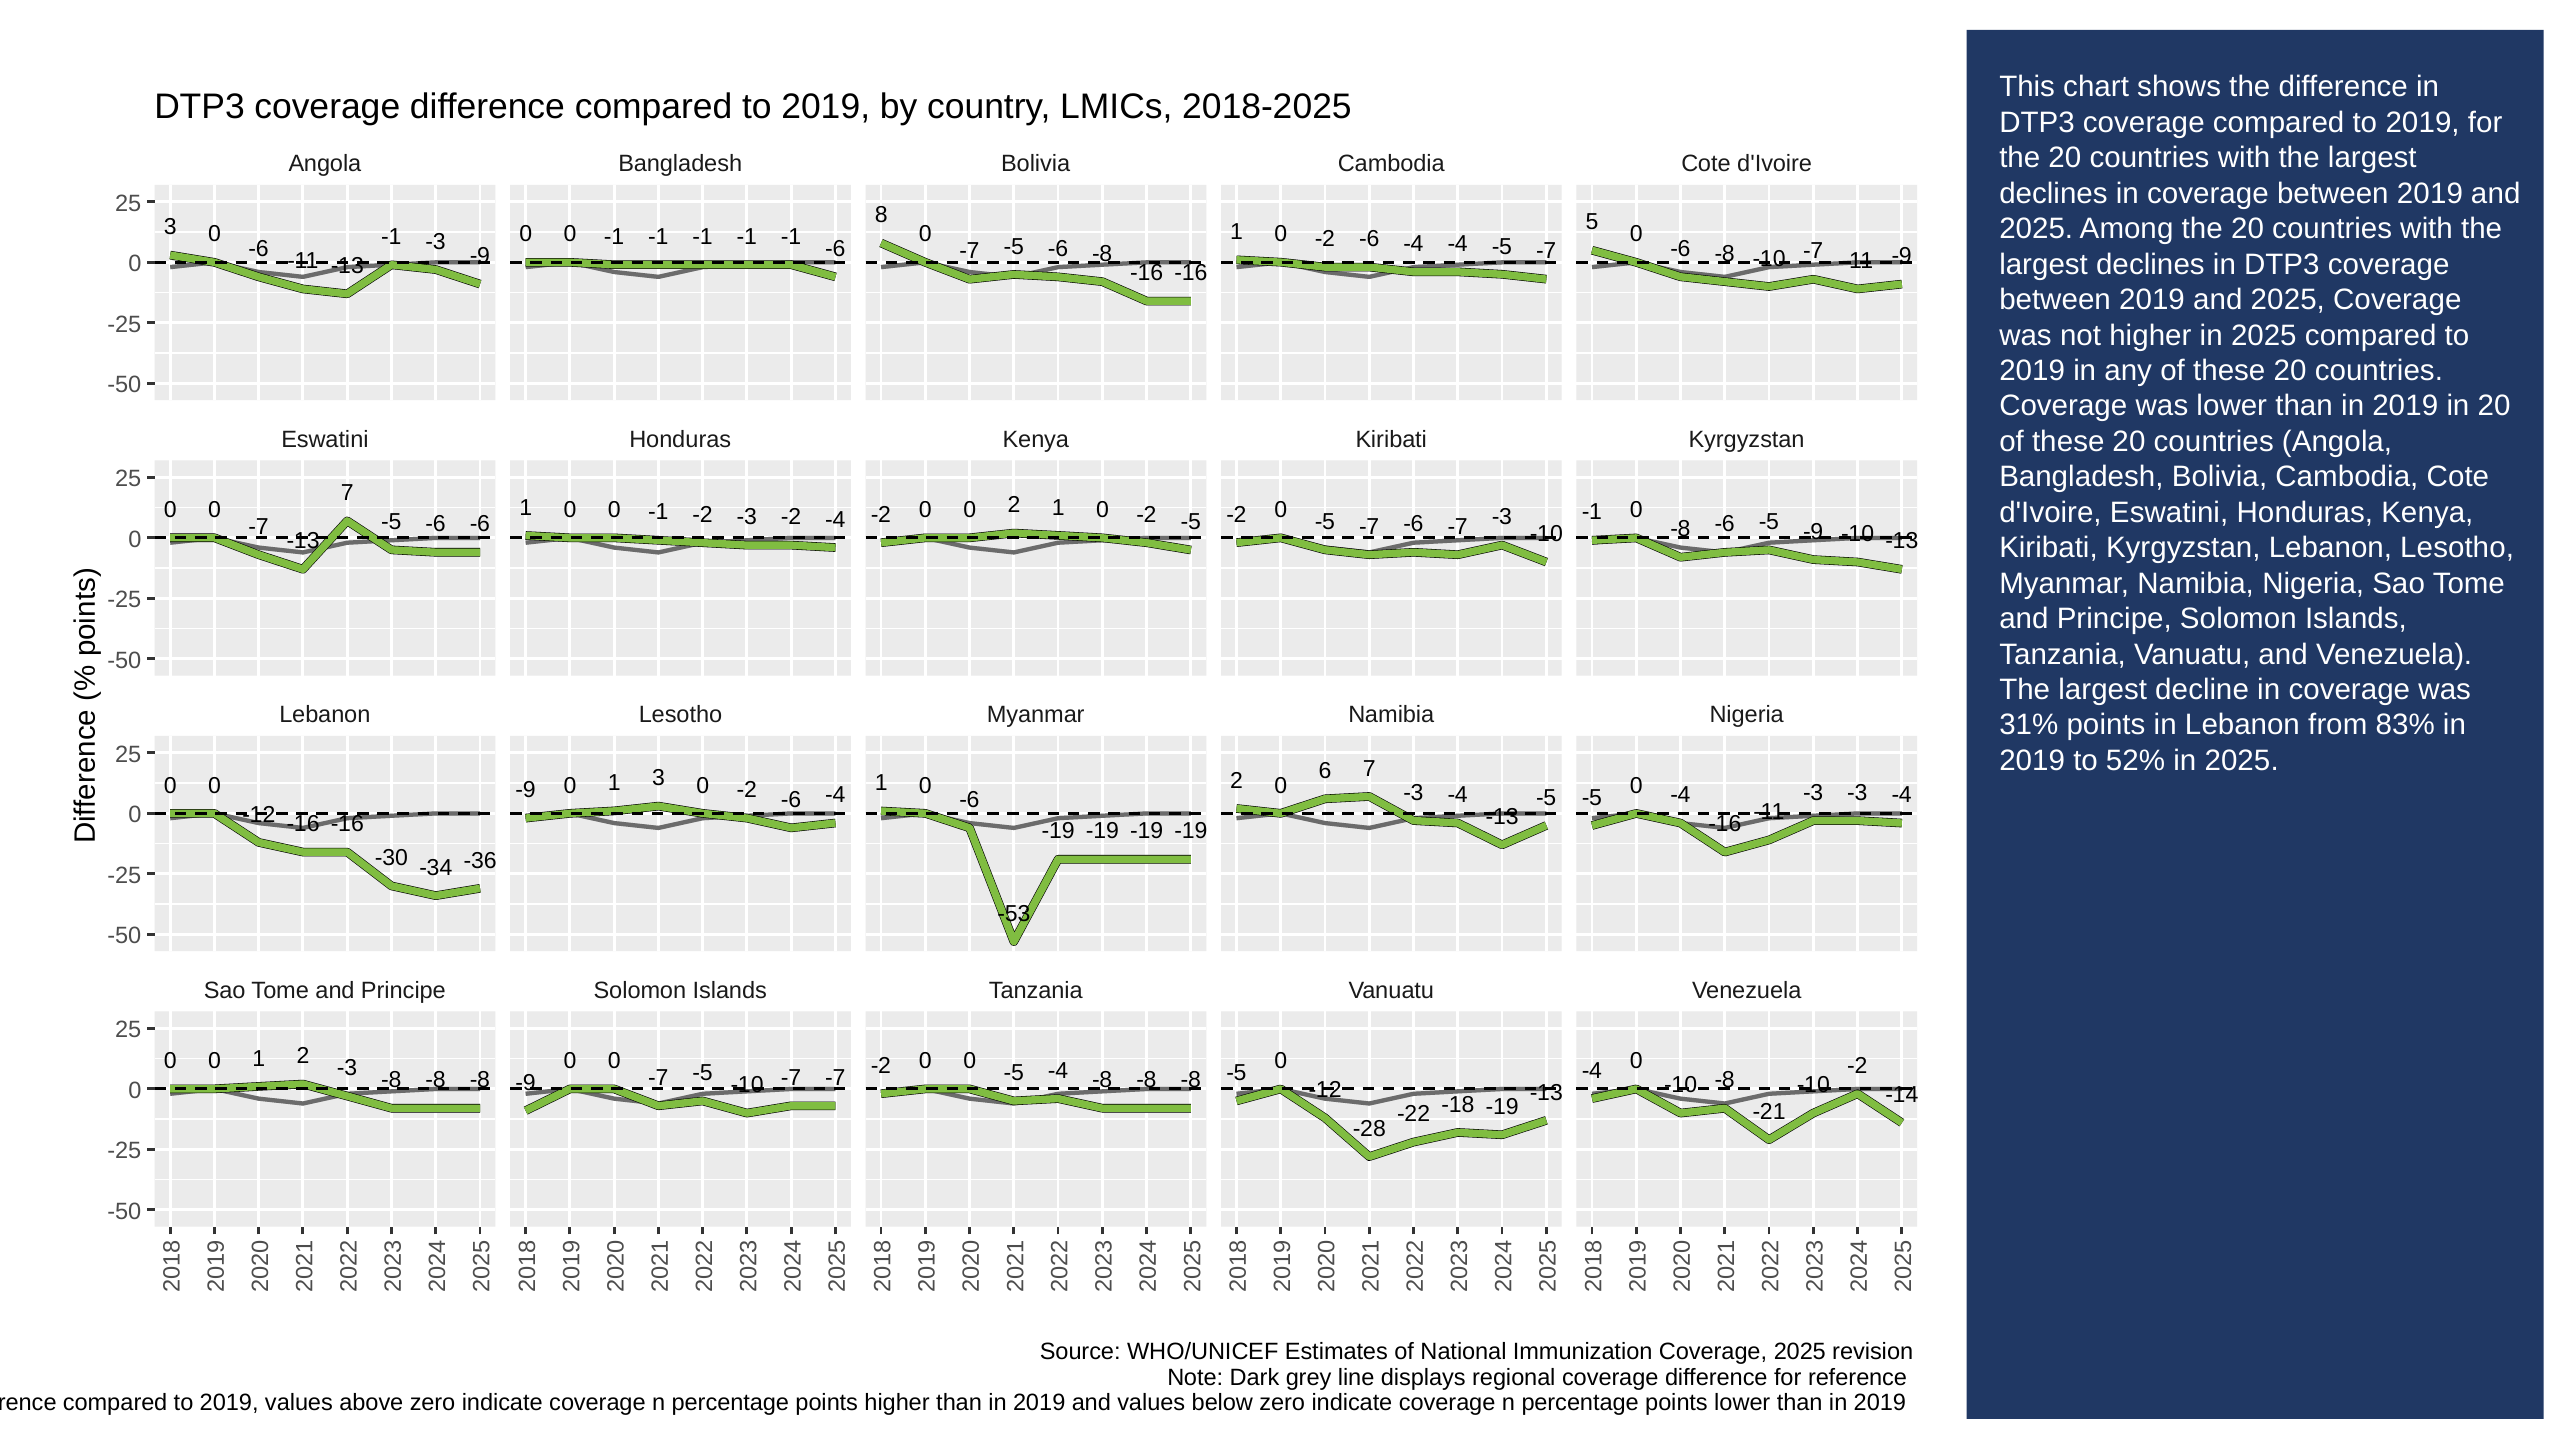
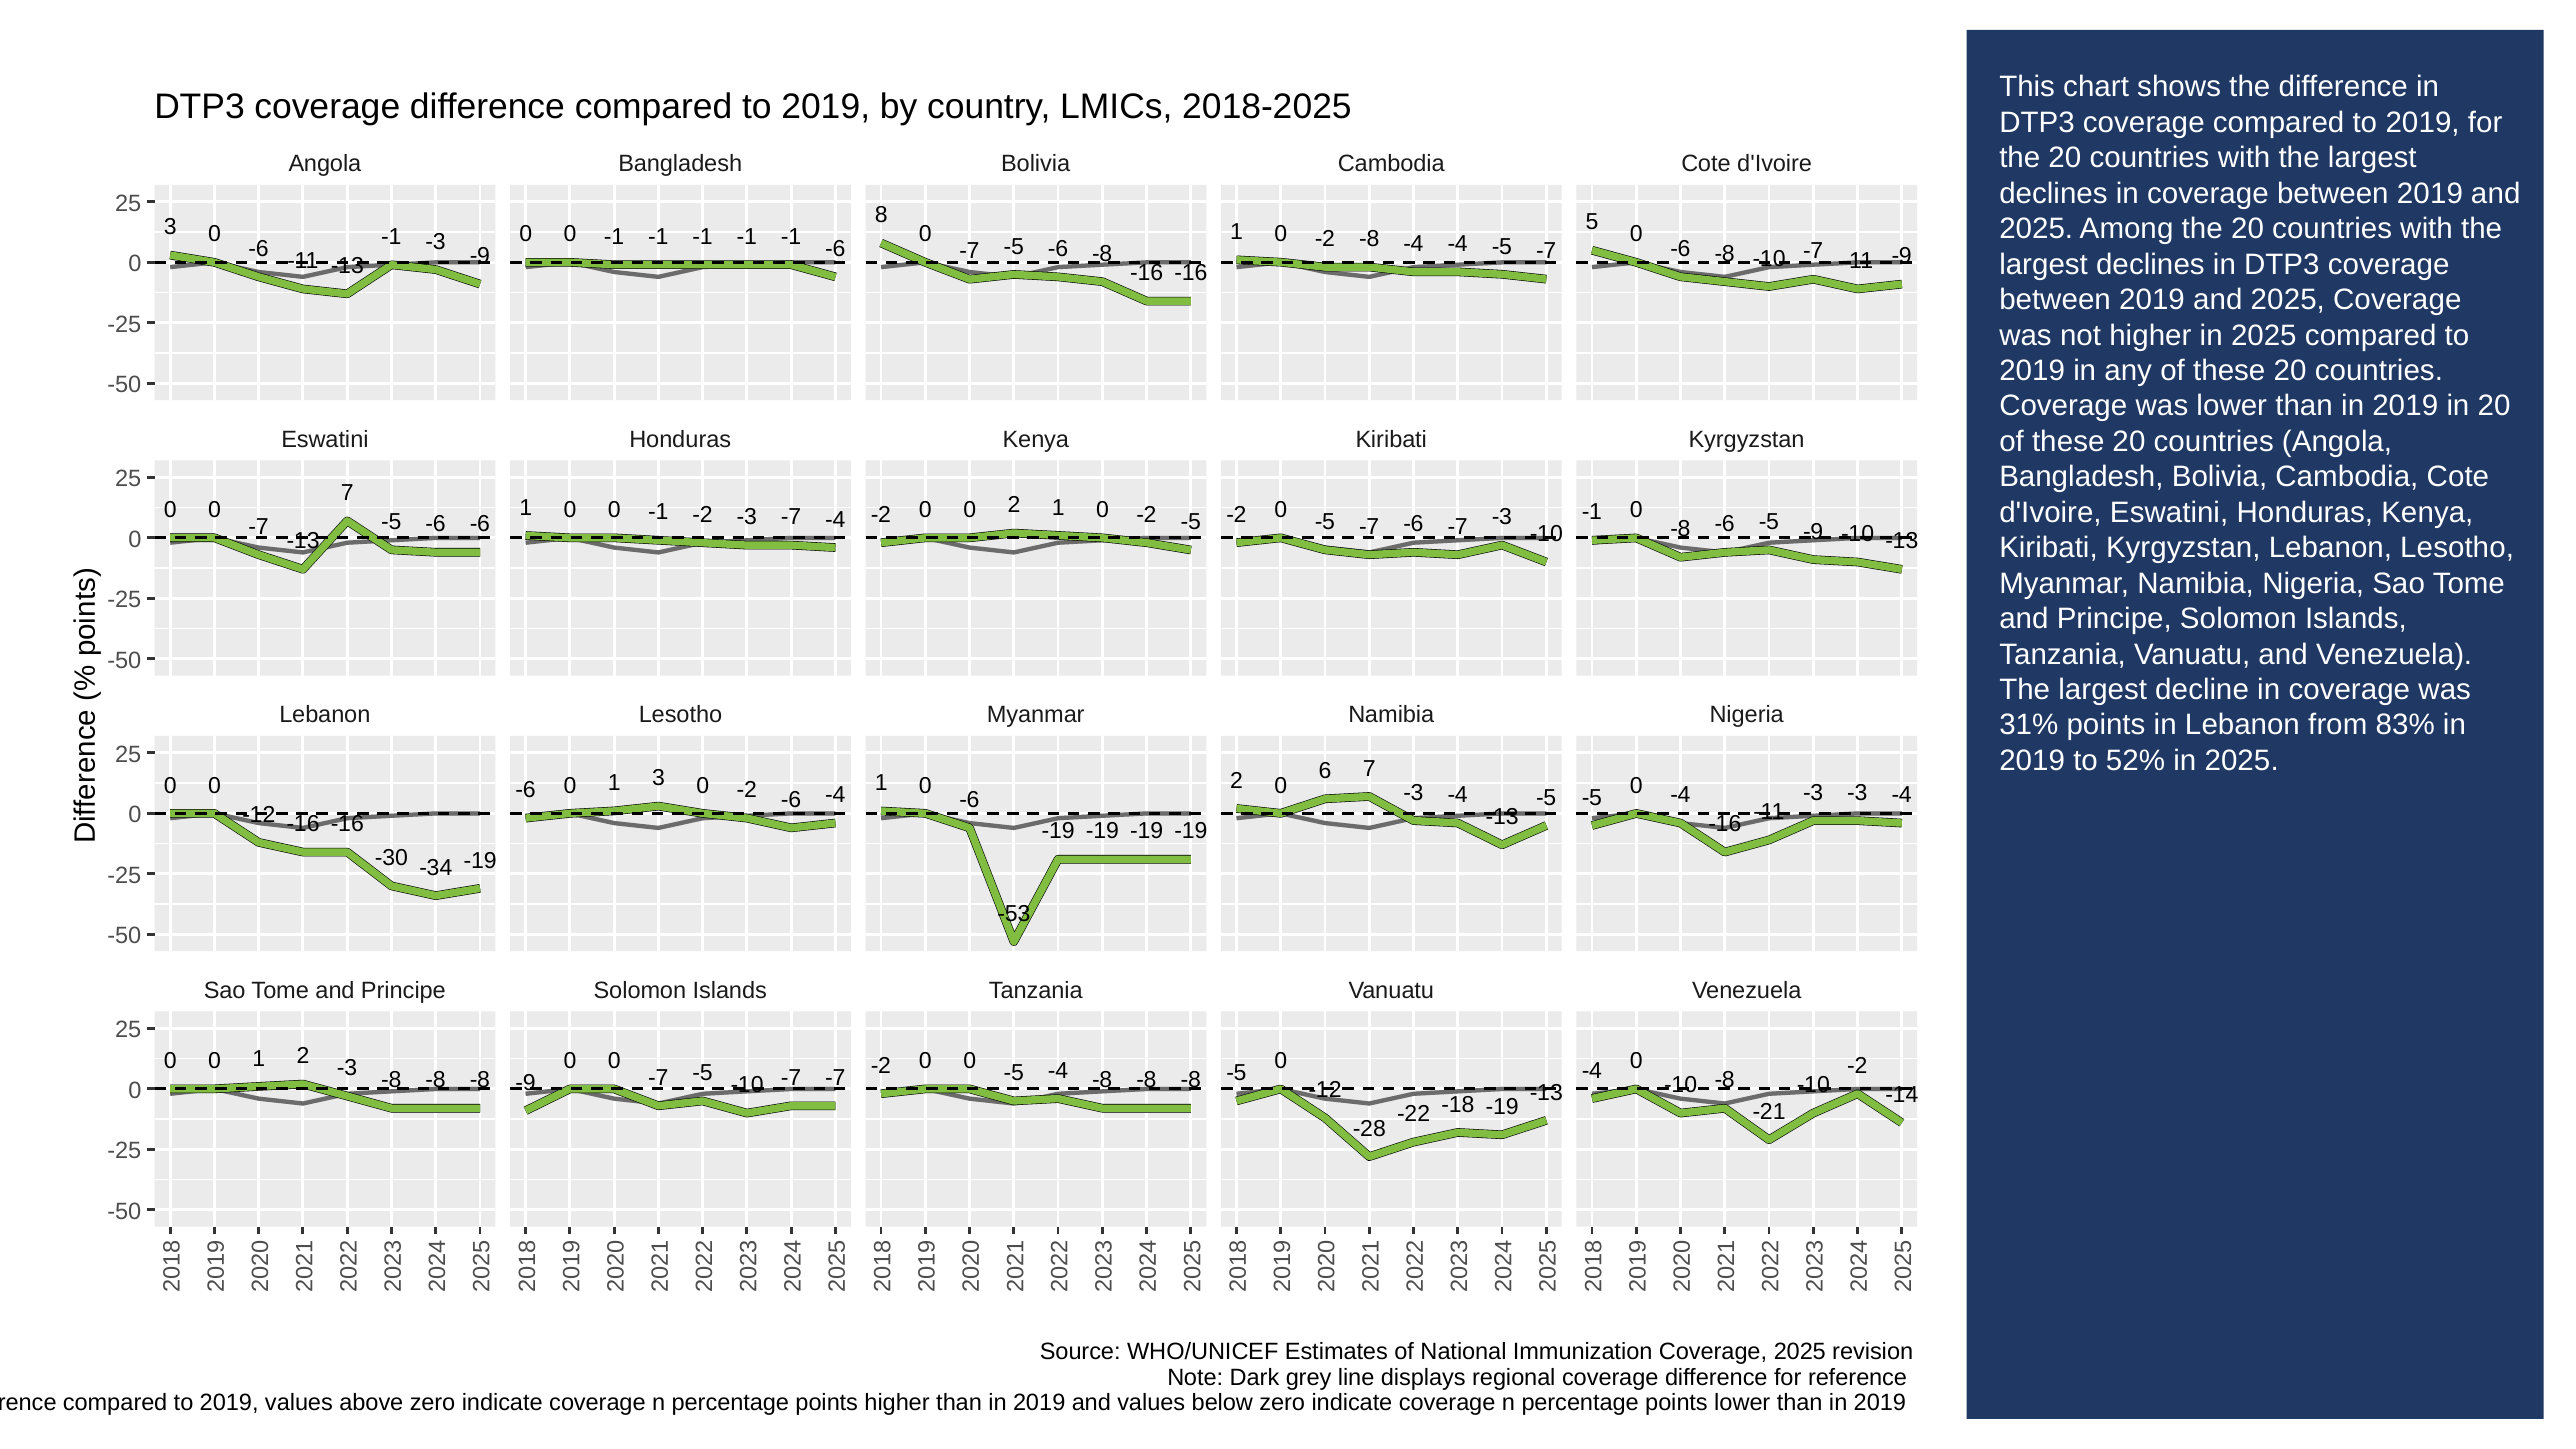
1 0 -2 -6: -6 -> -8 (1369, 239)
-3 -2: -2 -> -7 (791, 517)
-9: -9 -> -6 (526, 790)
-34 -36: -36 -> -19 (480, 860)
